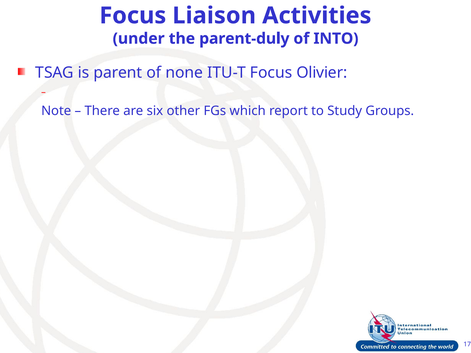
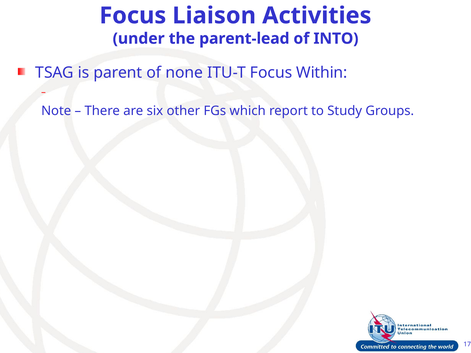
parent-duly: parent-duly -> parent-lead (244, 39)
Olivier: Olivier -> Within (322, 73)
